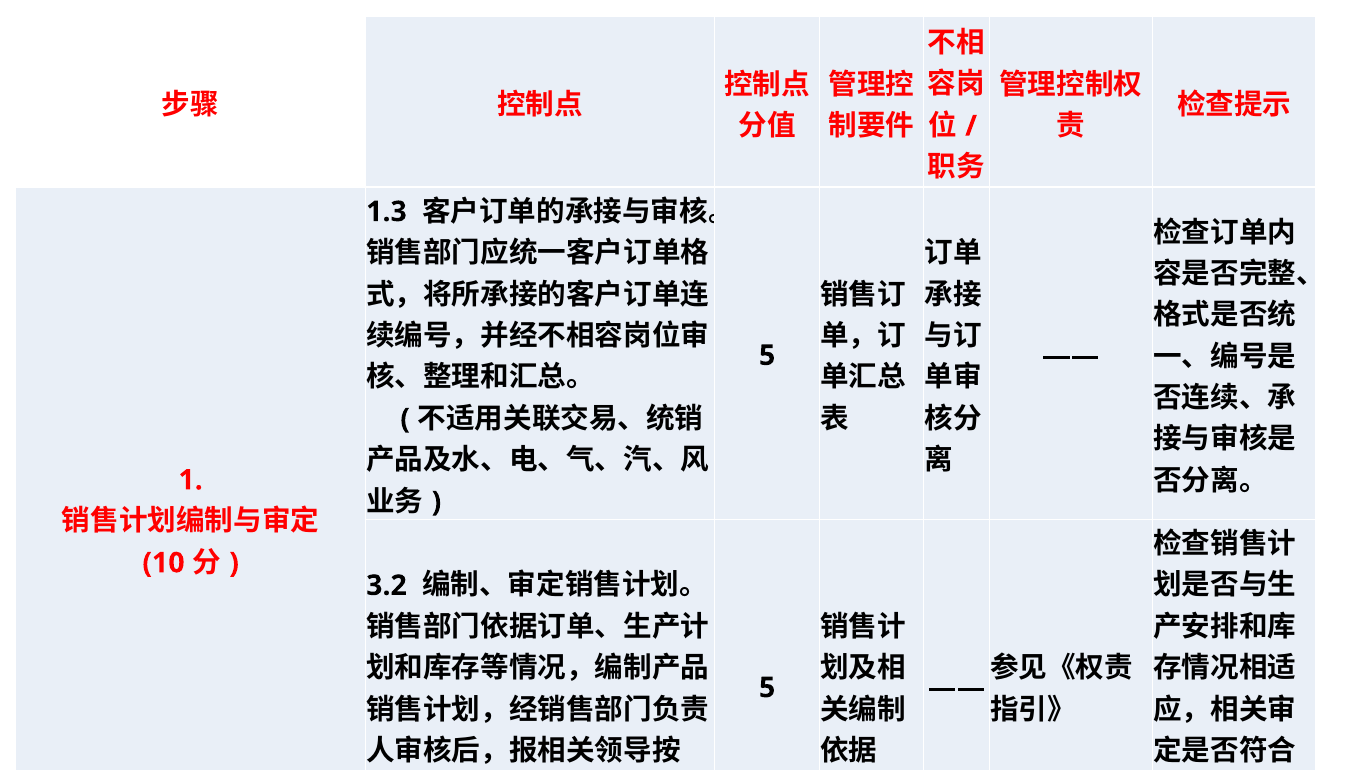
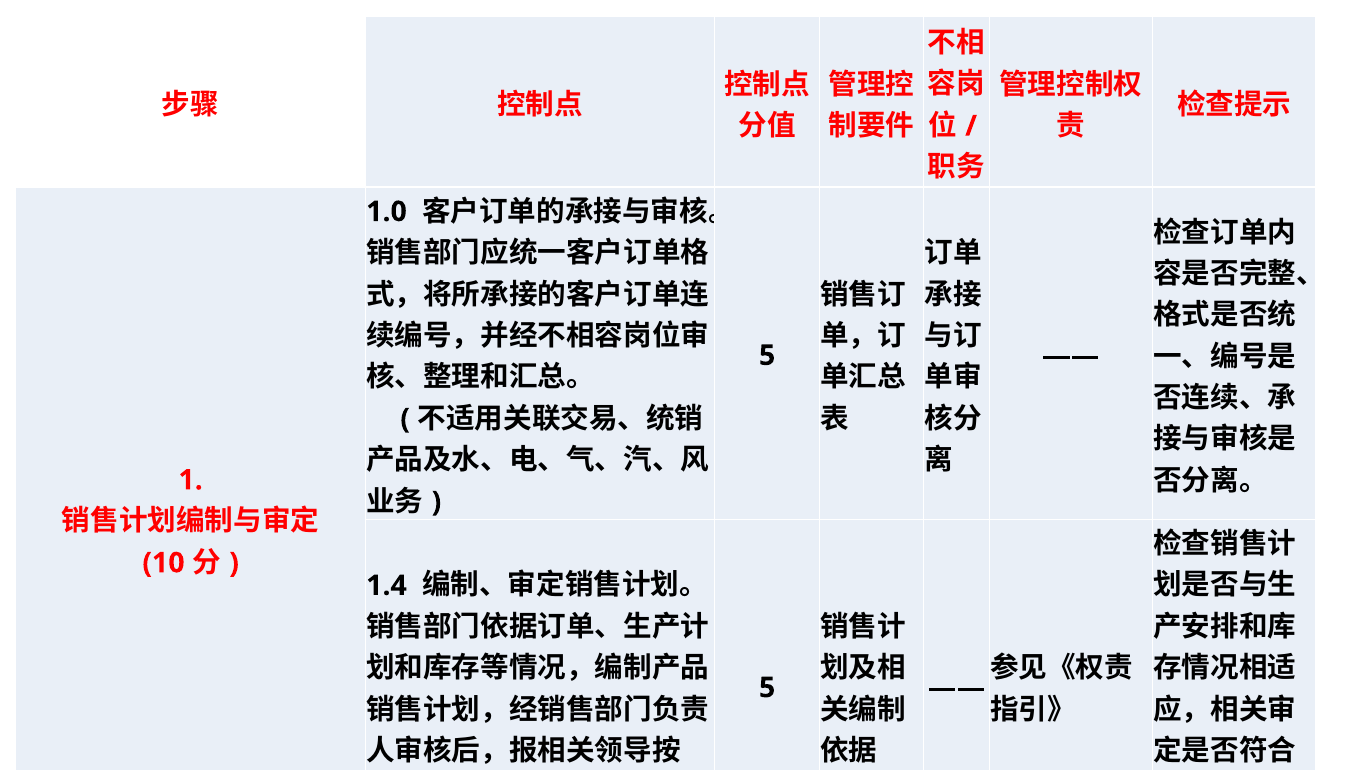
1.3: 1.3 -> 1.0 (387, 212)
3.2: 3.2 -> 1.4 (387, 586)
